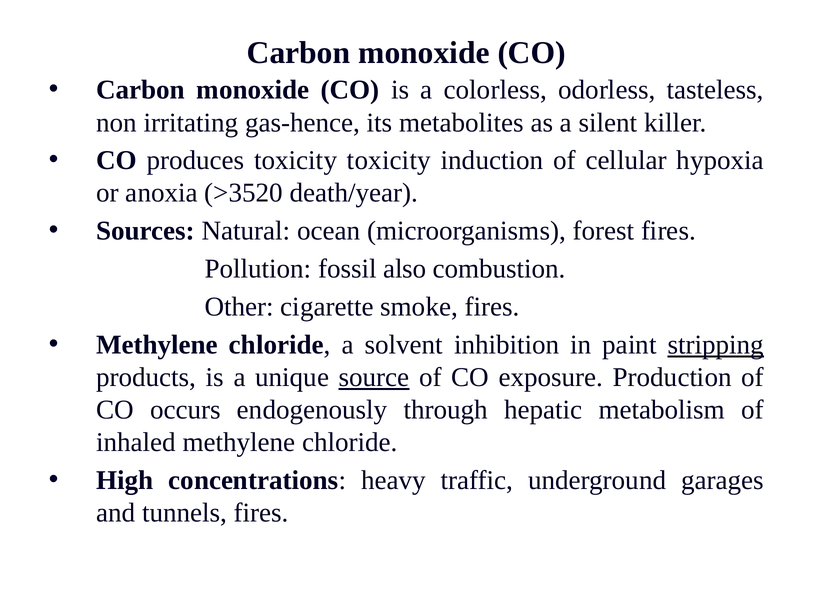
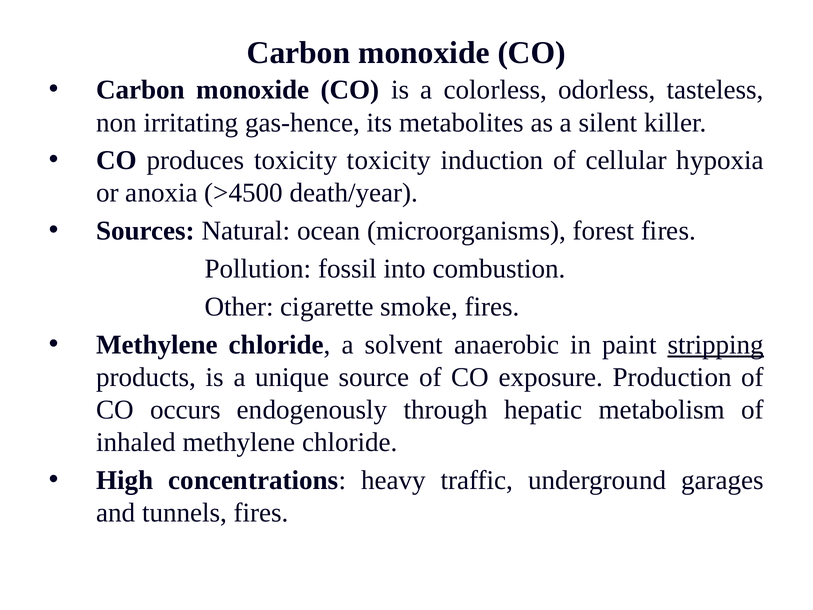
>3520: >3520 -> >4500 (244, 193)
also: also -> into (405, 269)
inhibition: inhibition -> anaerobic (507, 345)
source underline: present -> none (374, 377)
